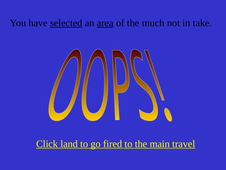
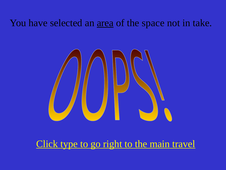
selected underline: present -> none (66, 23)
much: much -> space (153, 23)
land: land -> type (69, 143)
fired: fired -> right (113, 143)
